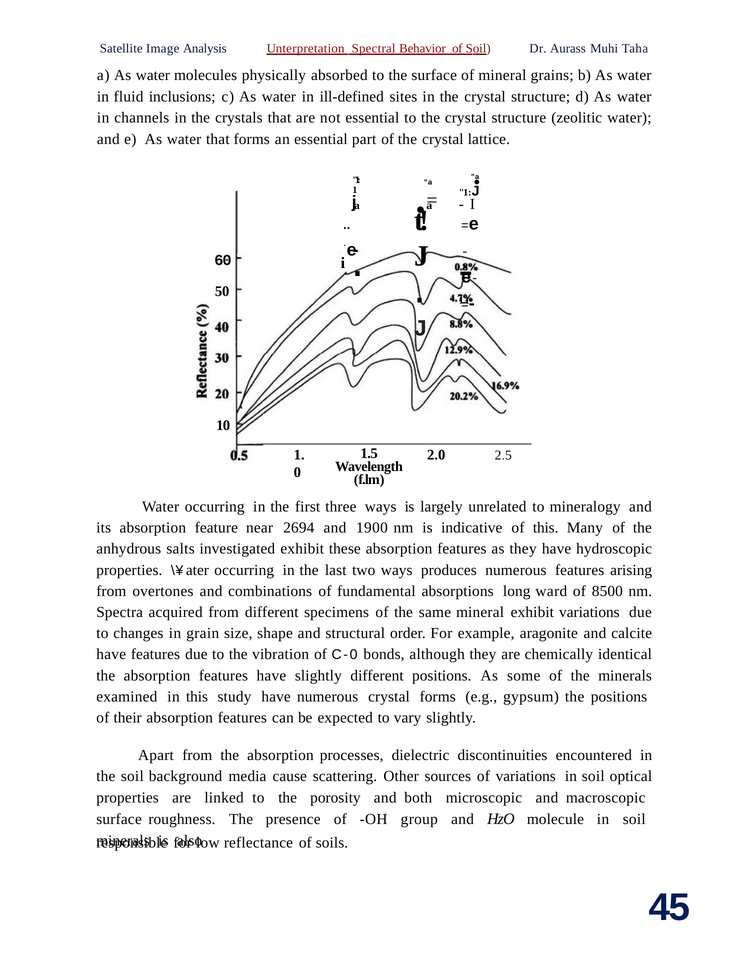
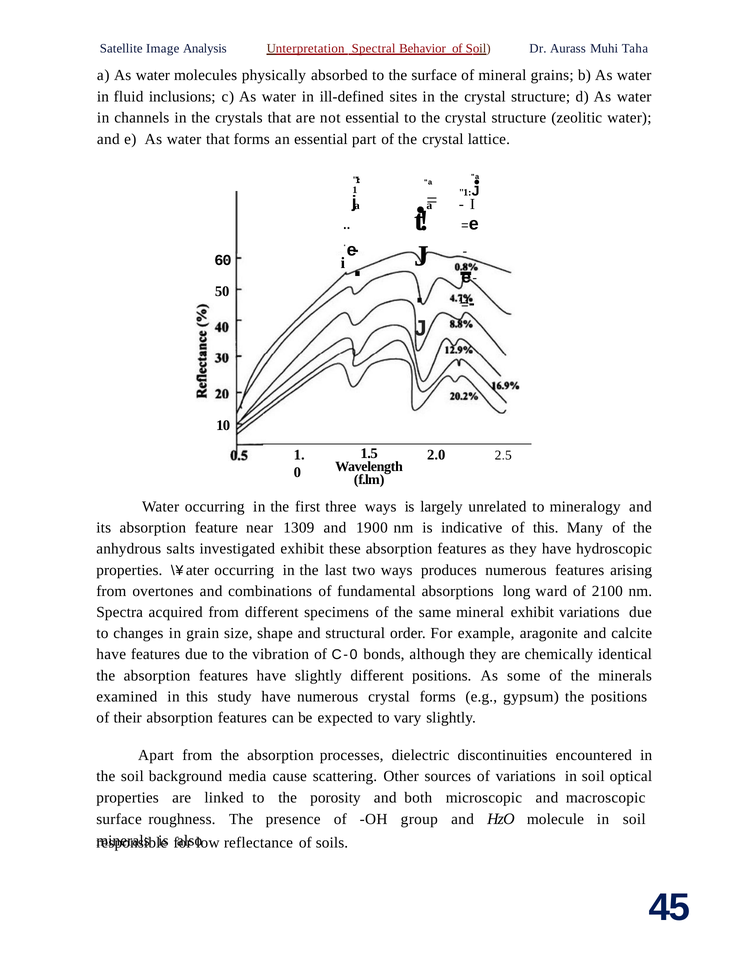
2694: 2694 -> 1309 (299, 528)
8500: 8500 -> 2100 (607, 591)
